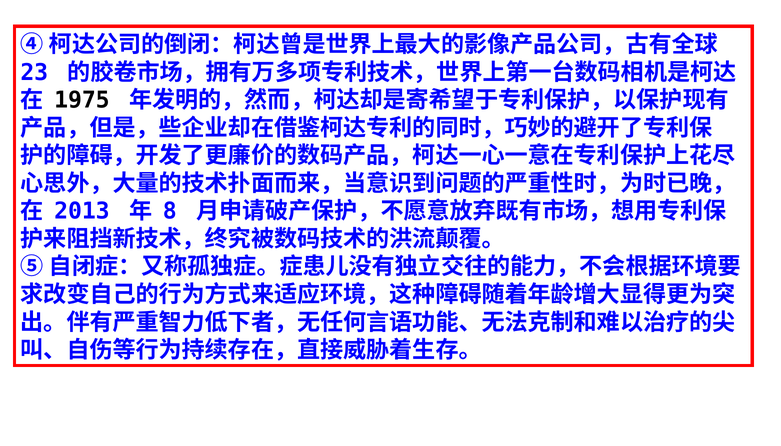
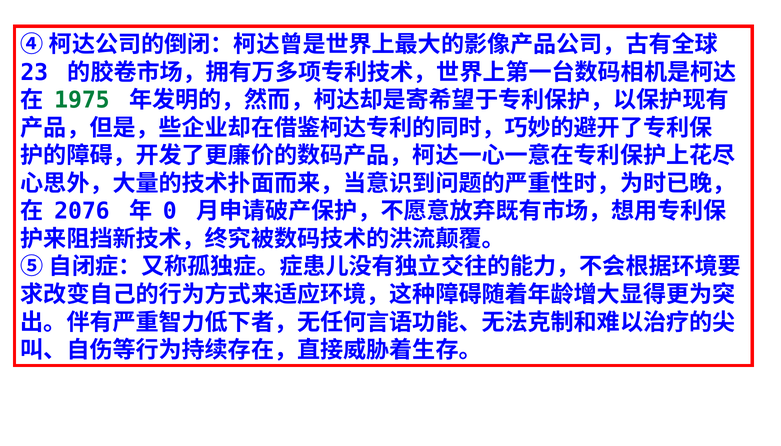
1975 colour: black -> green (82, 100)
2013: 2013 -> 2076 (82, 211)
8: 8 -> 0 (170, 211)
